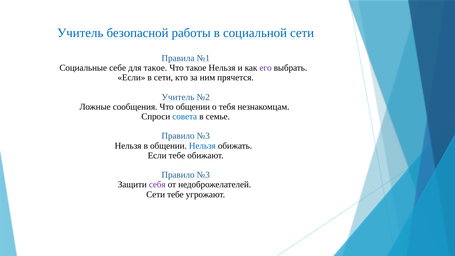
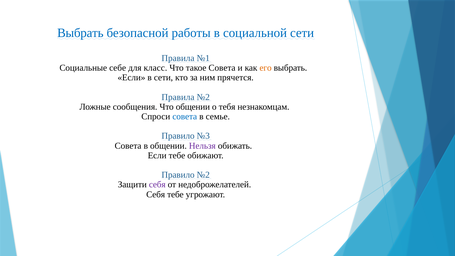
Учитель: Учитель -> Выбрать (80, 33)
для такое: такое -> класс (155, 68)
такое Нельзя: Нельзя -> Совета (222, 68)
его colour: purple -> orange (266, 68)
Учитель: Учитель -> Правила (178, 97)
Нельзя: Нельзя -> Совета (128, 146)
Нельзя colour: blue -> purple (202, 146)
№3: №3 -> №2 (203, 175)
Сети: Сети -> Себя (156, 194)
